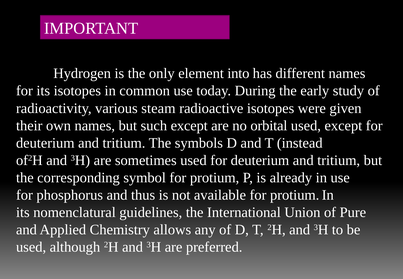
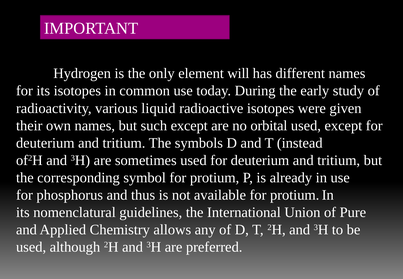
into: into -> will (238, 74)
steam: steam -> liquid (158, 108)
